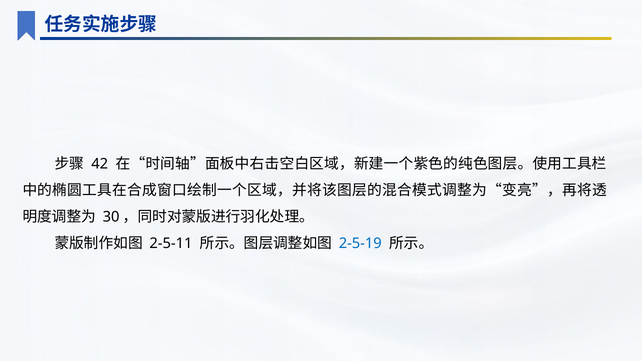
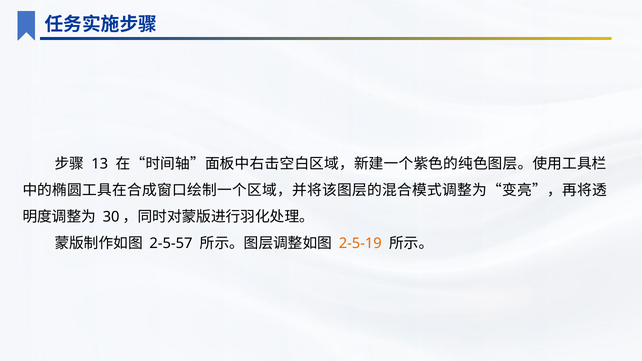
42: 42 -> 13 (100, 164)
2-5-11: 2-5-11 -> 2-5-57 (171, 243)
2-5-19 colour: blue -> orange (360, 243)
